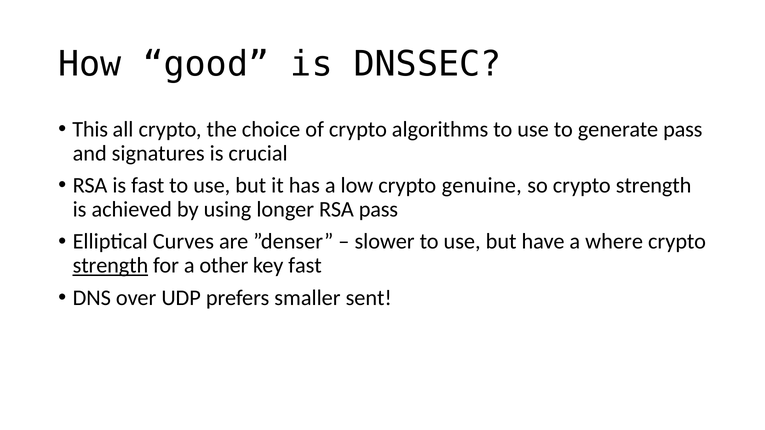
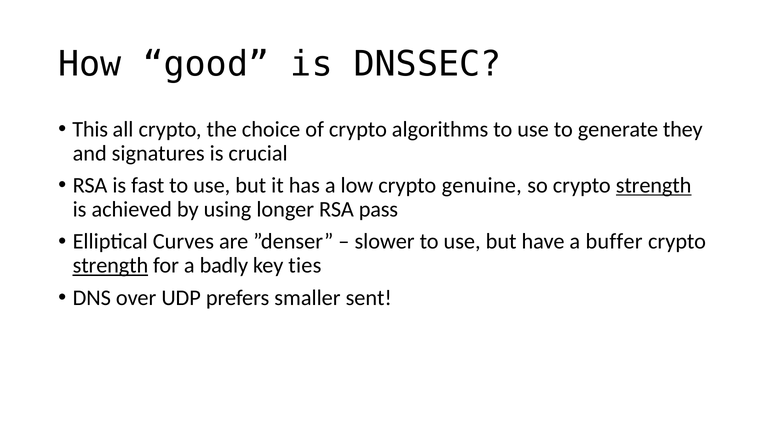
generate pass: pass -> they (683, 129)
strength underline: none -> present (654, 186)
where: where -> buffer (614, 242)
other: other -> badly (224, 266)
key fast: fast -> ties (305, 266)
